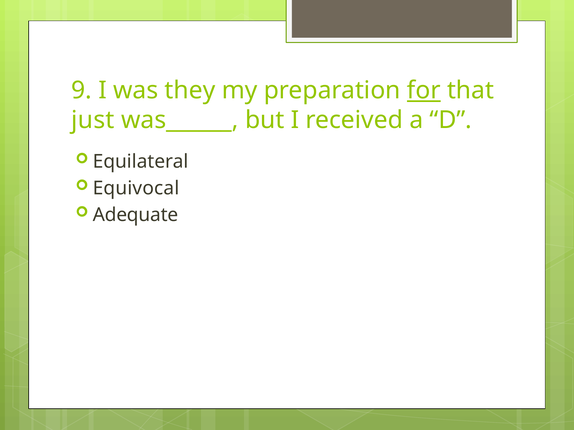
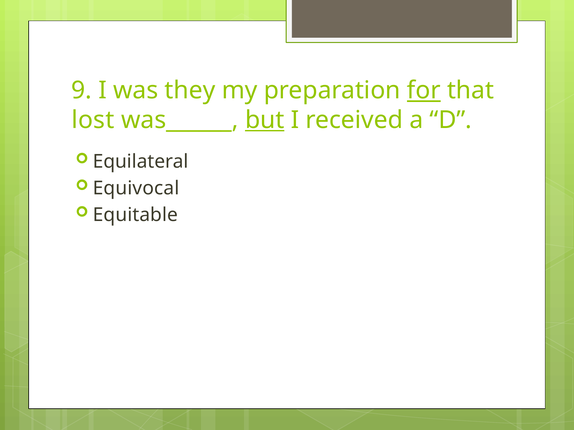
just: just -> lost (93, 120)
but underline: none -> present (265, 120)
Adequate: Adequate -> Equitable (135, 215)
